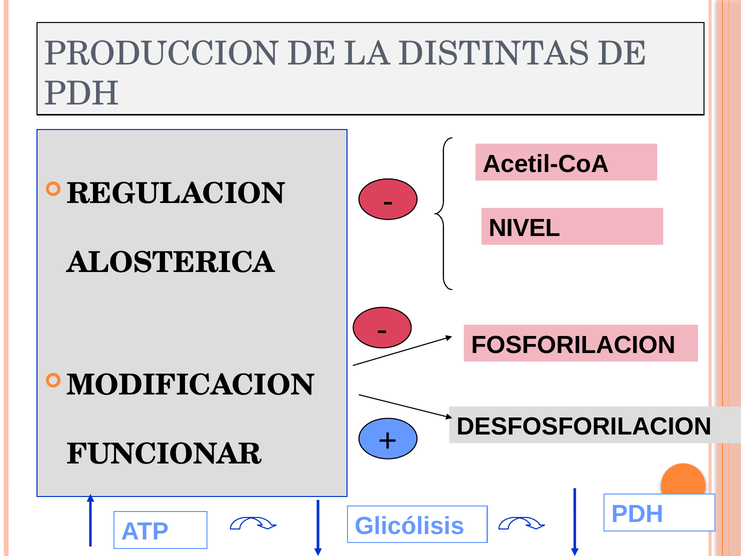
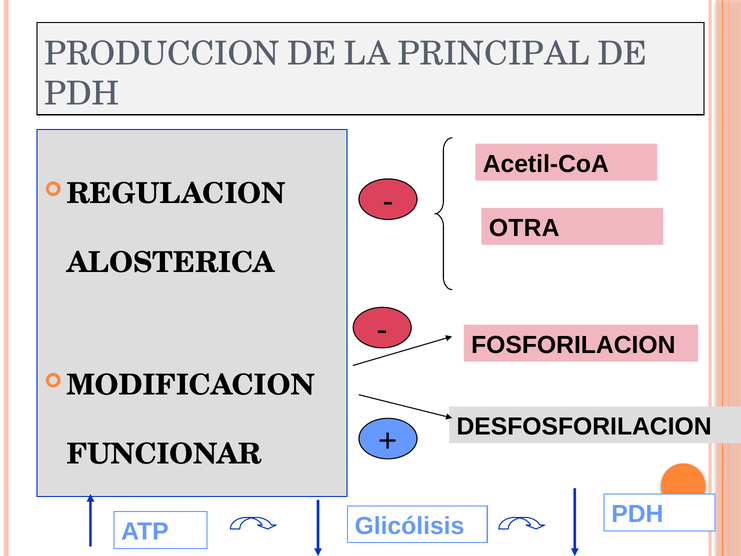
DISTINTAS: DISTINTAS -> PRINCIPAL (494, 54)
NIVEL: NIVEL -> OTRA (524, 228)
